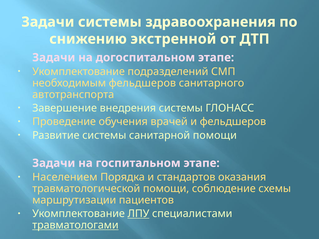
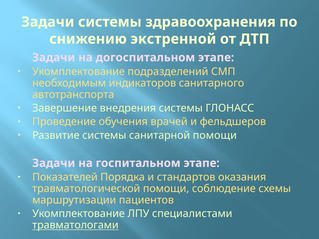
необходимым фельдшеров: фельдшеров -> индикаторов (142, 83)
Населением: Населением -> Показателей (65, 177)
ЛПУ underline: present -> none (138, 214)
